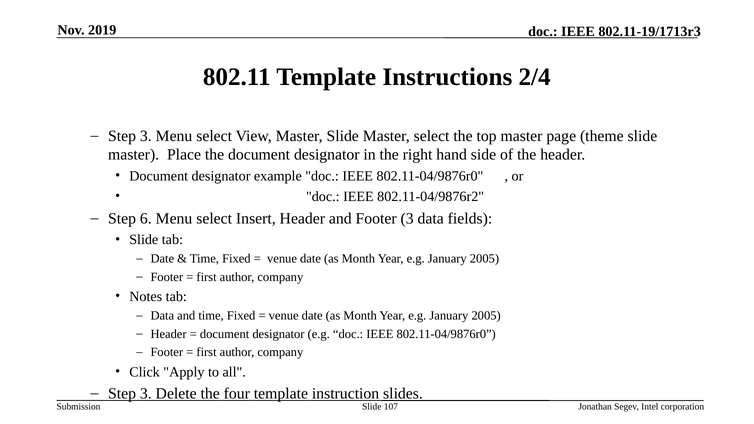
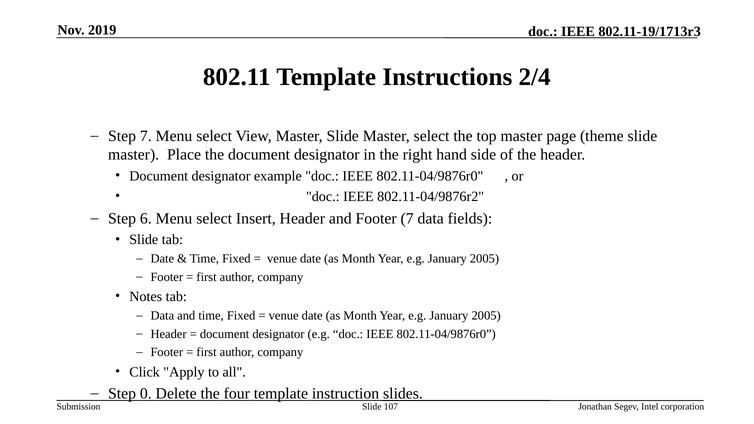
3: 3 -> 7 (146, 136)
Footer 3: 3 -> 7 (407, 219)
3: 3 -> 0 (146, 394)
